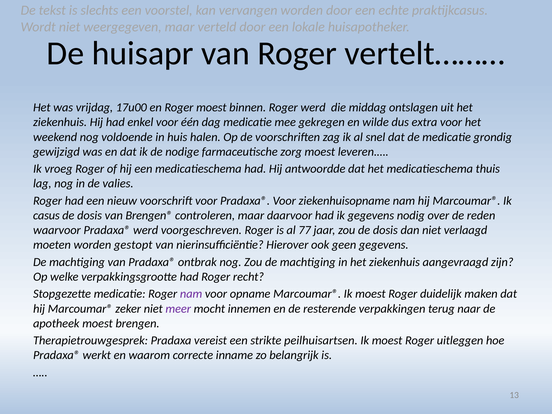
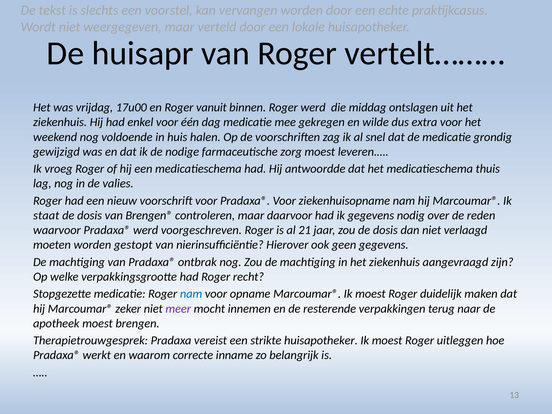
Roger moest: moest -> vanuit (211, 108)
casus: casus -> staat (46, 215)
77: 77 -> 21 (305, 230)
nam colour: purple -> blue (191, 294)
strikte peilhuisartsen: peilhuisartsen -> huisapotheker (321, 341)
